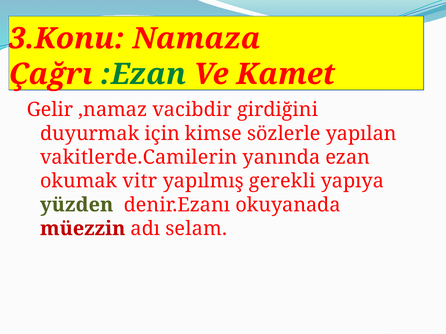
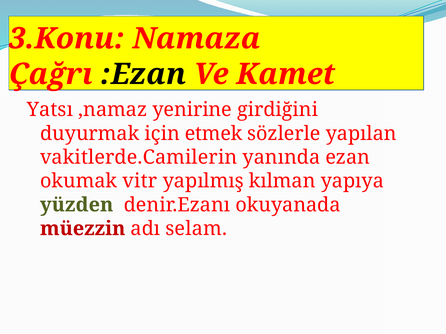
:Ezan colour: green -> black (143, 74)
Gelir: Gelir -> Yatsı (50, 110)
vacibdir: vacibdir -> yenirine (192, 110)
kimse: kimse -> etmek (214, 134)
gerekli: gerekli -> kılman (282, 181)
